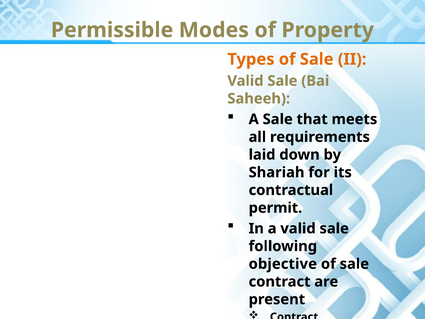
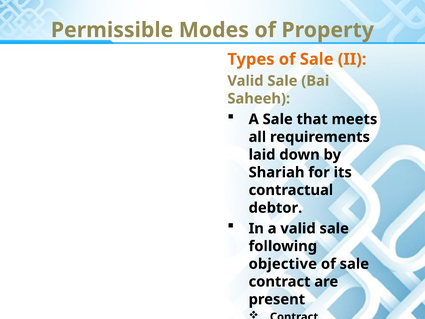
permit: permit -> debtor (275, 208)
